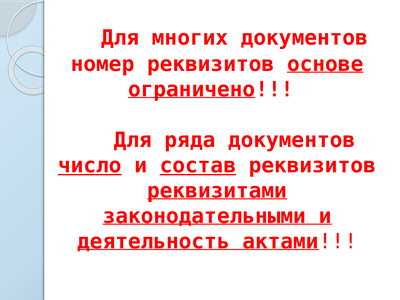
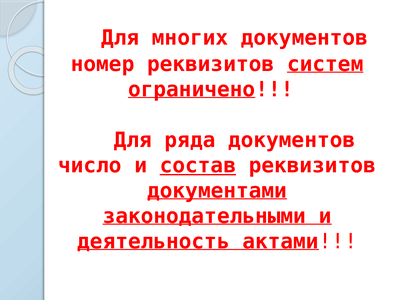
основе: основе -> систем (325, 64)
число underline: present -> none (90, 166)
реквизитами: реквизитами -> документами (217, 191)
